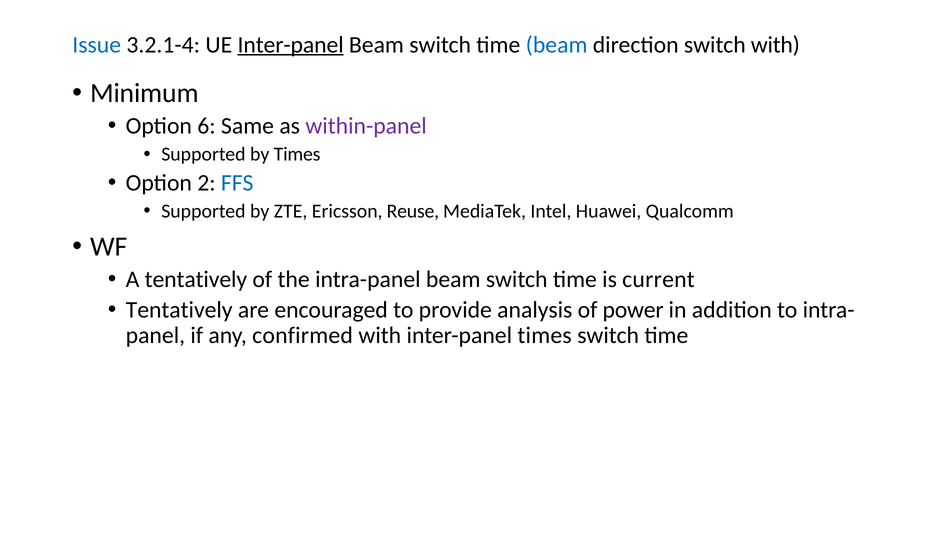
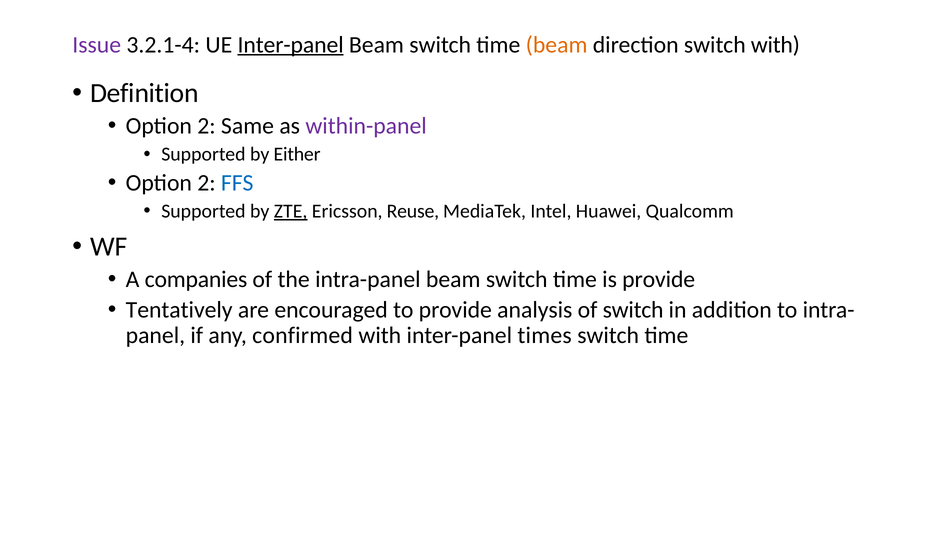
Issue colour: blue -> purple (97, 45)
beam colour: blue -> orange (557, 45)
Minimum: Minimum -> Definition (144, 93)
6: 6 -> 2 (206, 126)
by Times: Times -> Either (297, 154)
ZTE underline: none -> present (291, 211)
A tentatively: tentatively -> companies (196, 279)
is current: current -> provide (659, 279)
of power: power -> switch (633, 310)
